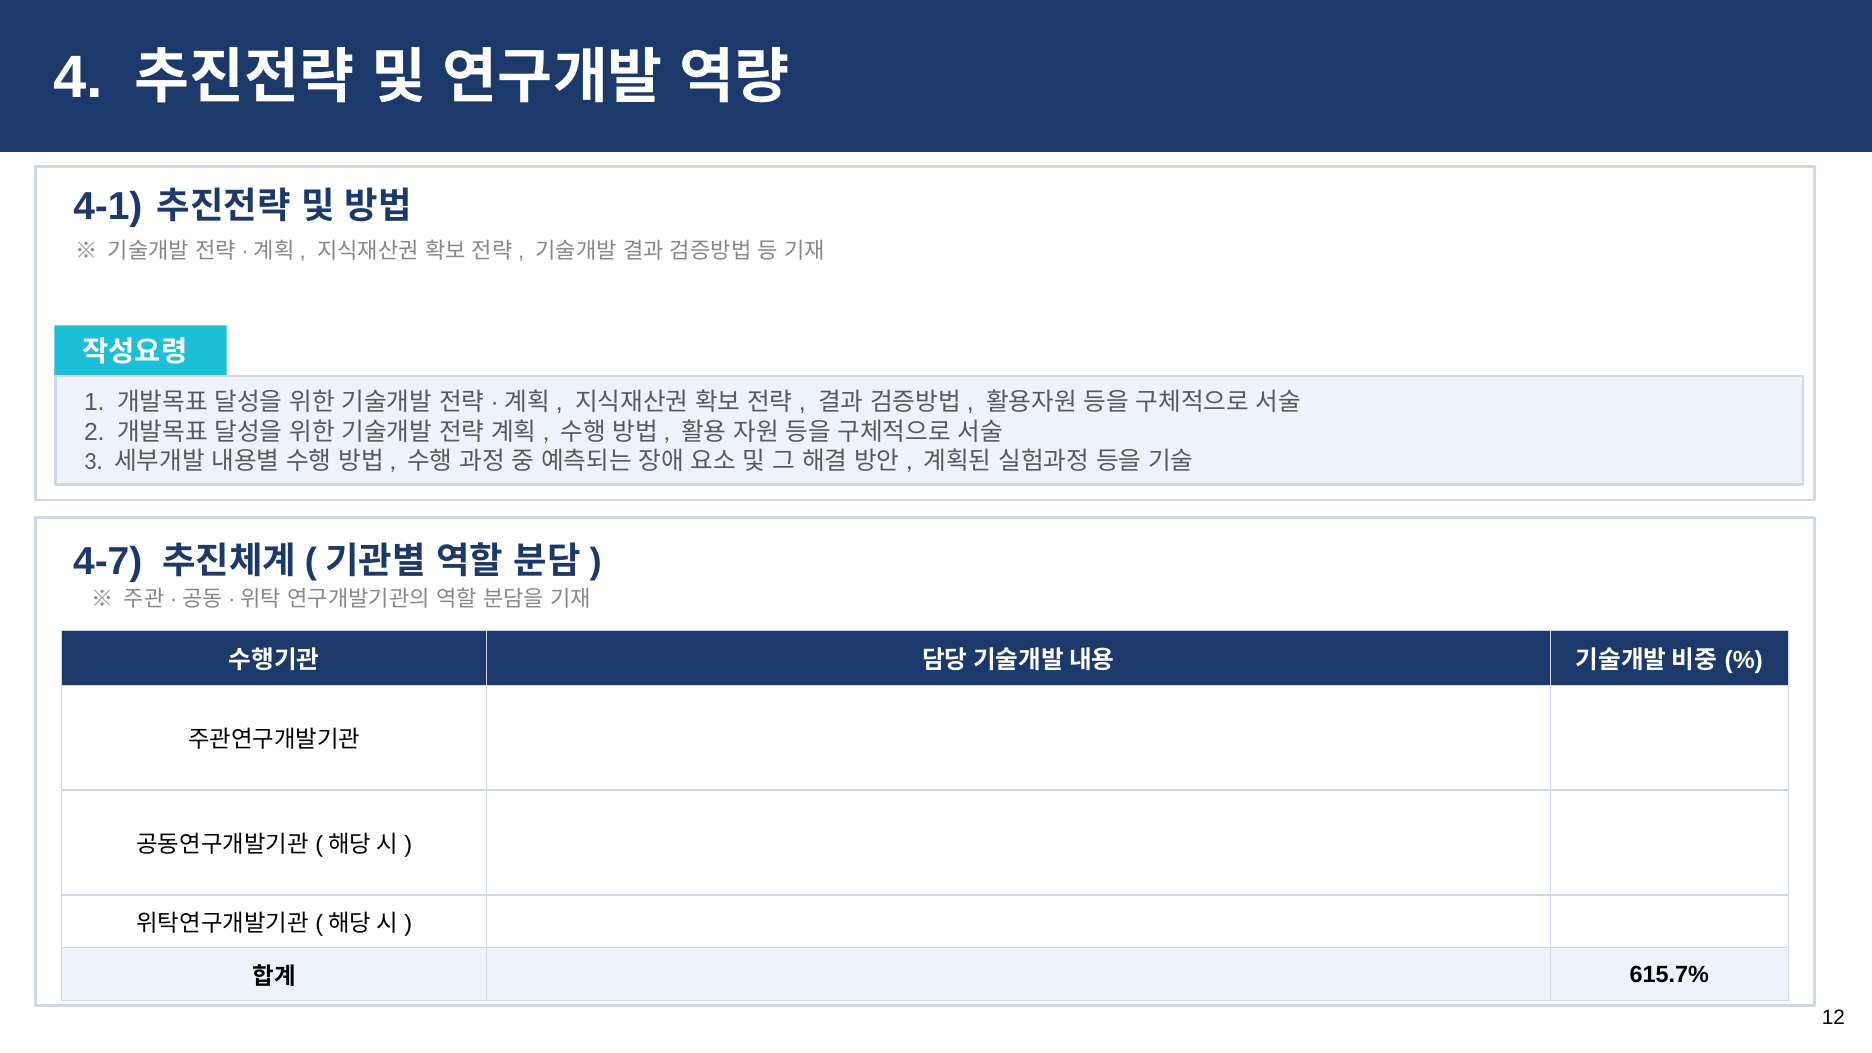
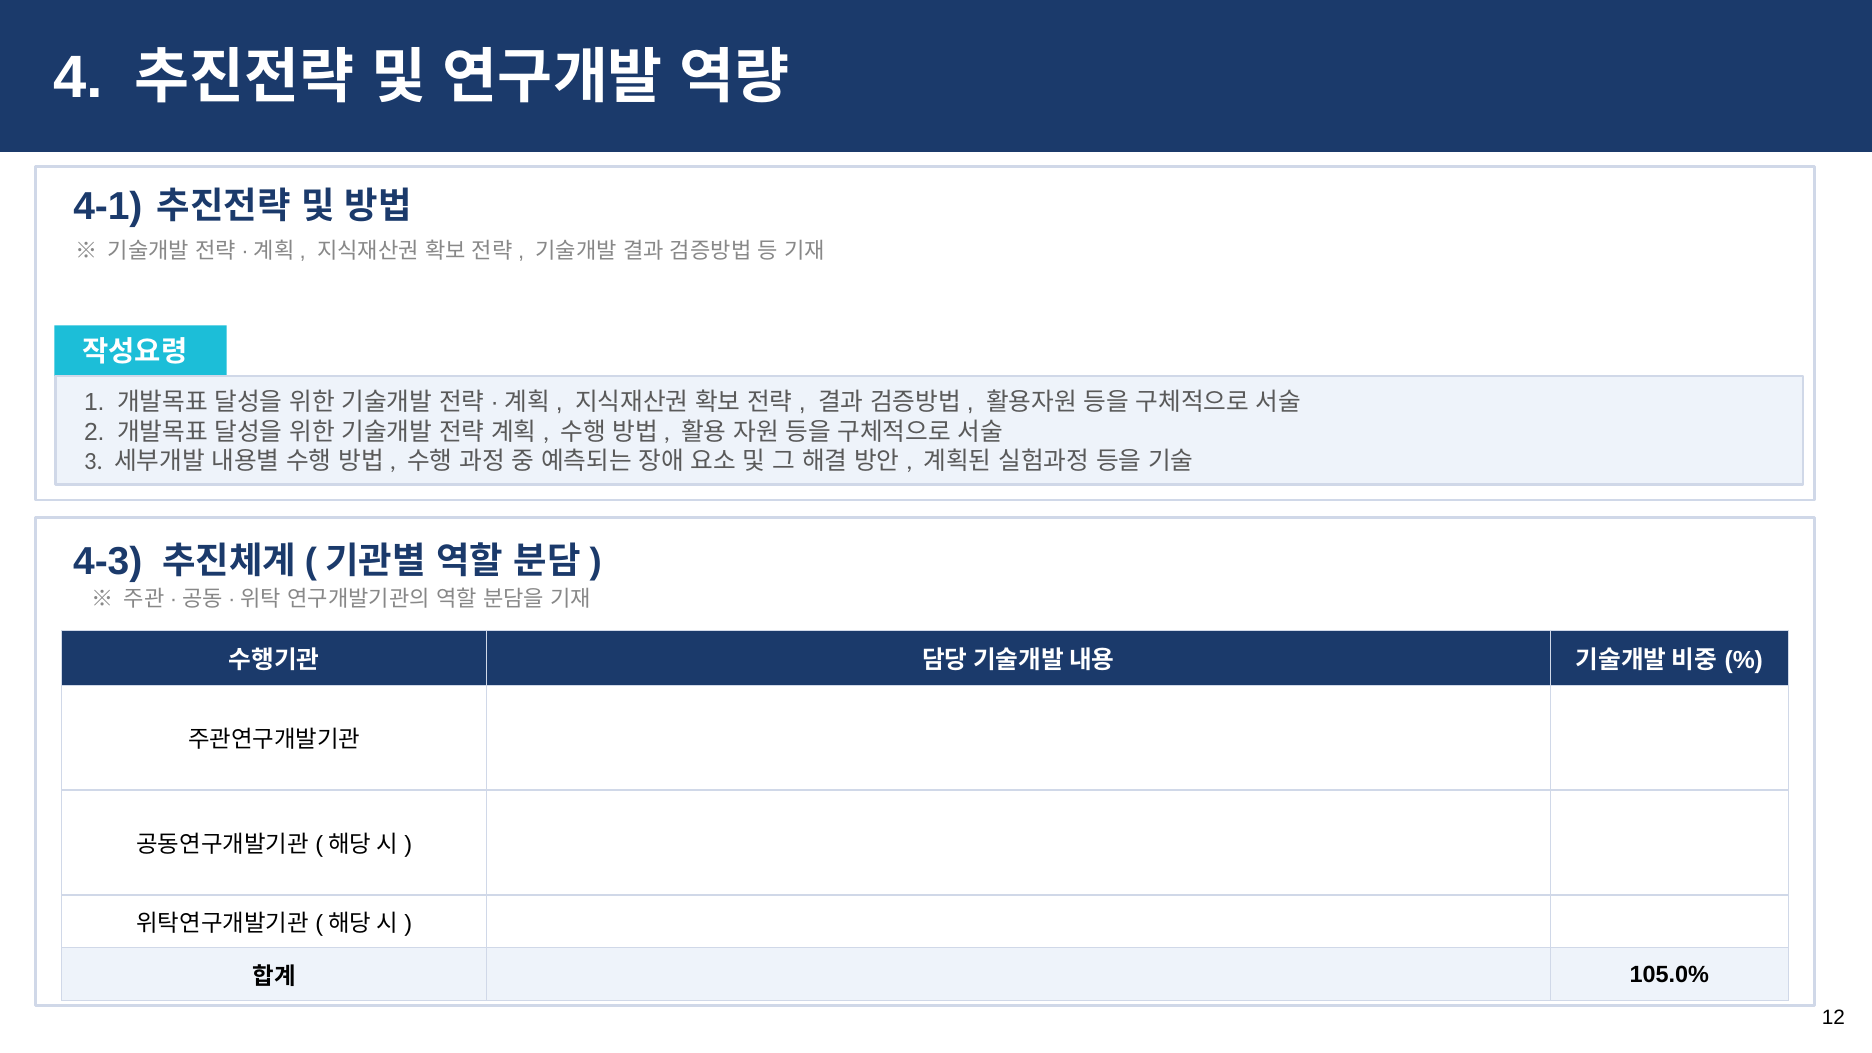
4-7: 4-7 -> 4-3 (108, 562)
615.7%: 615.7% -> 105.0% (1669, 974)
